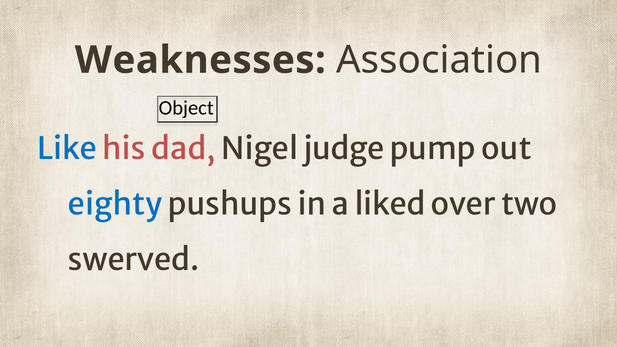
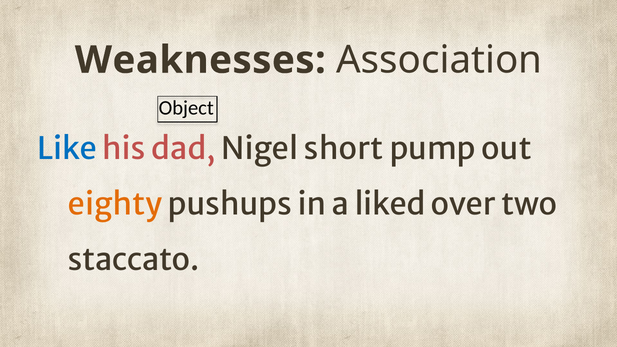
judge: judge -> short (344, 149)
eighty colour: blue -> orange (115, 204)
swerved: swerved -> staccato (134, 260)
